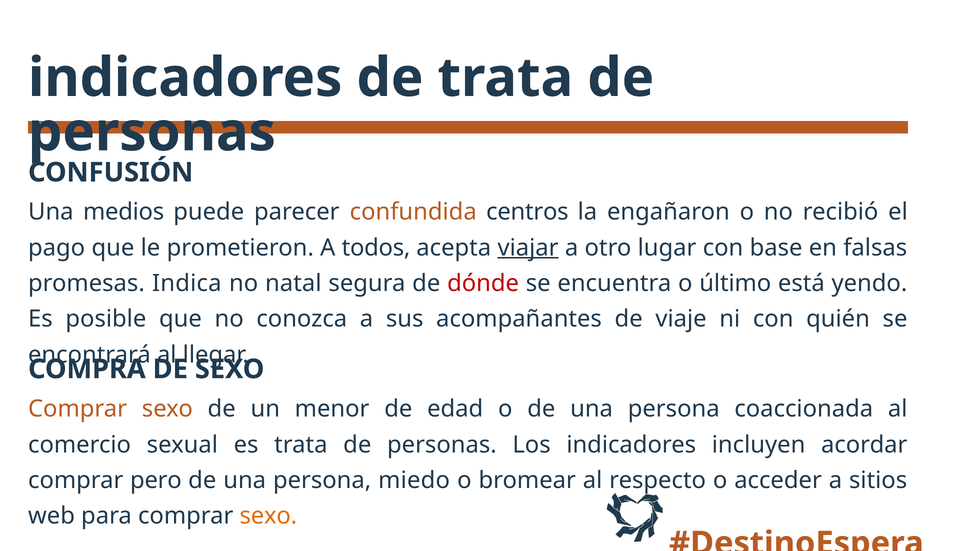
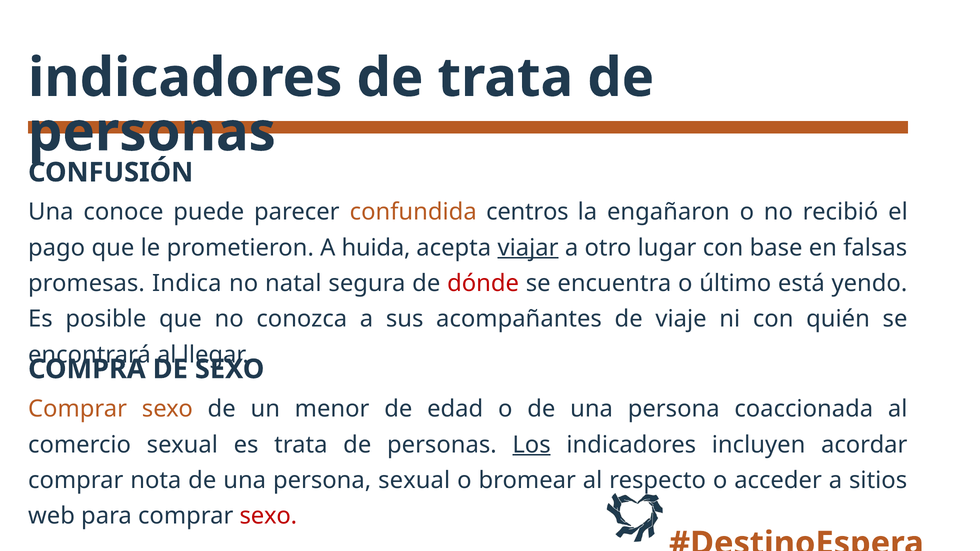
medios: medios -> conoce (123, 212)
todos: todos -> huida (376, 248)
Los underline: none -> present (532, 445)
pero: pero -> nota (156, 481)
persona miedo: miedo -> sexual (414, 481)
sexo colour: orange -> red (268, 516)
